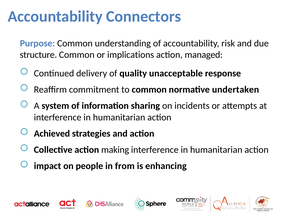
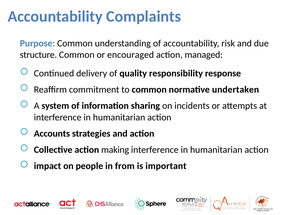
Connectors: Connectors -> Complaints (144, 16)
implications: implications -> encouraged (131, 55)
unacceptable: unacceptable -> responsibility (176, 73)
Achieved: Achieved -> Accounts (52, 134)
enhancing: enhancing -> important (166, 166)
